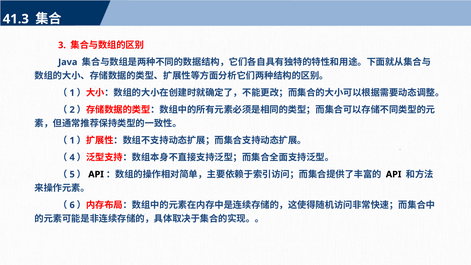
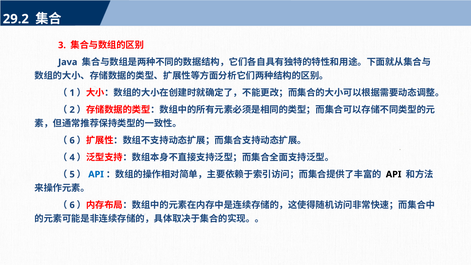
41.3: 41.3 -> 29.2 (16, 19)
1: 1 -> 6 (72, 140)
API colour: black -> blue (96, 174)
